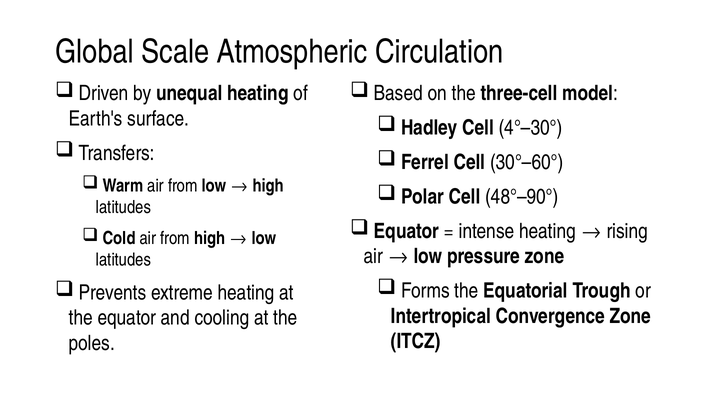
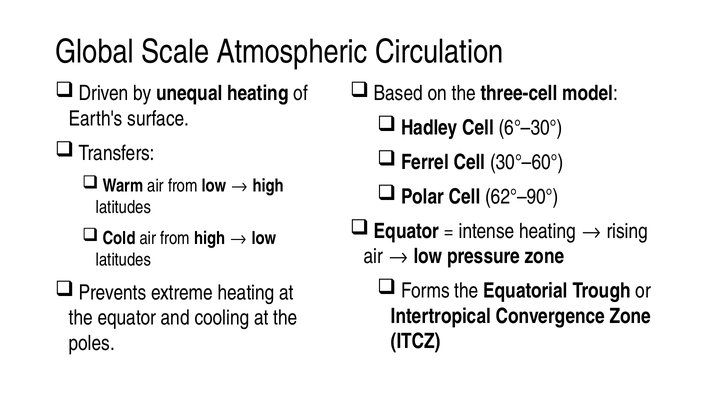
4°–30°: 4°–30° -> 6°–30° (531, 128)
48°–90°: 48°–90° -> 62°–90° (522, 197)
